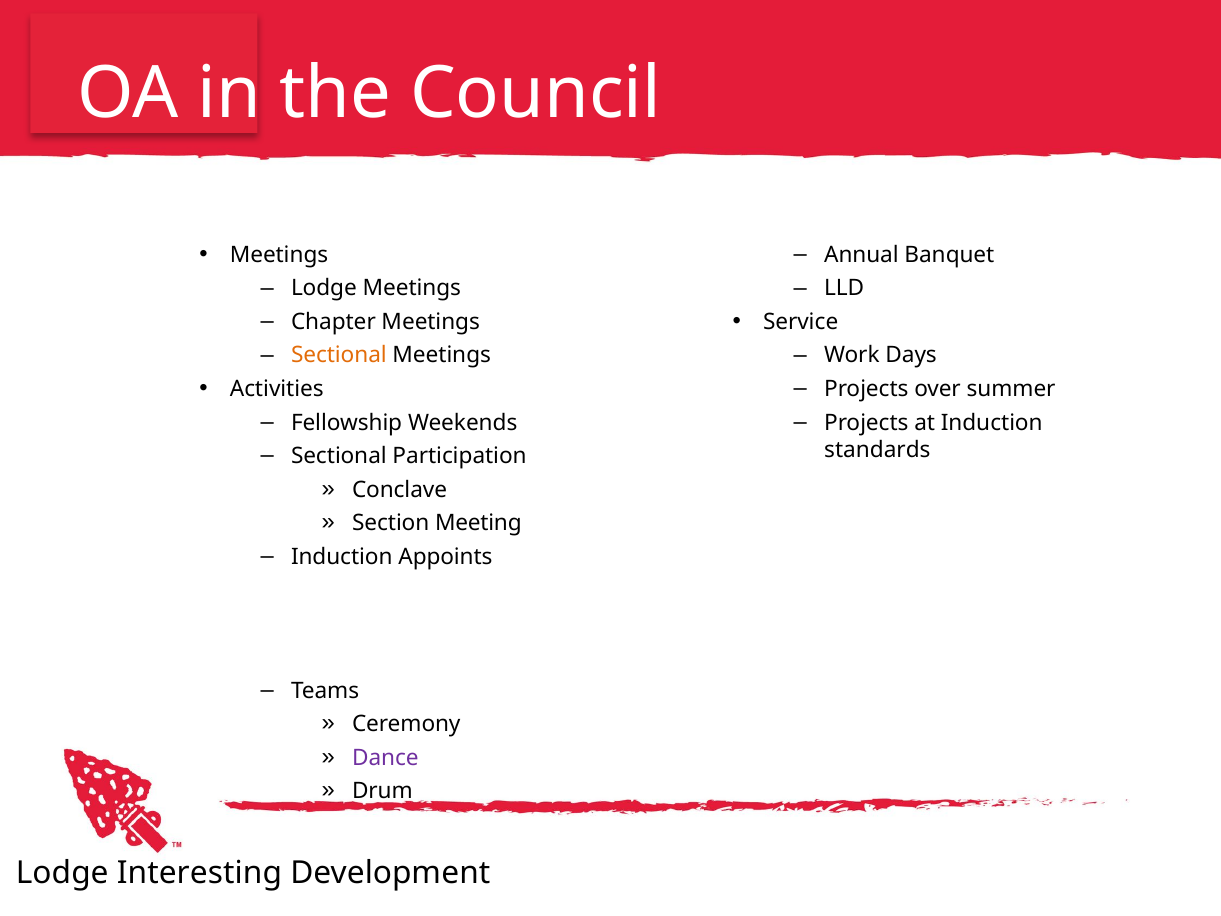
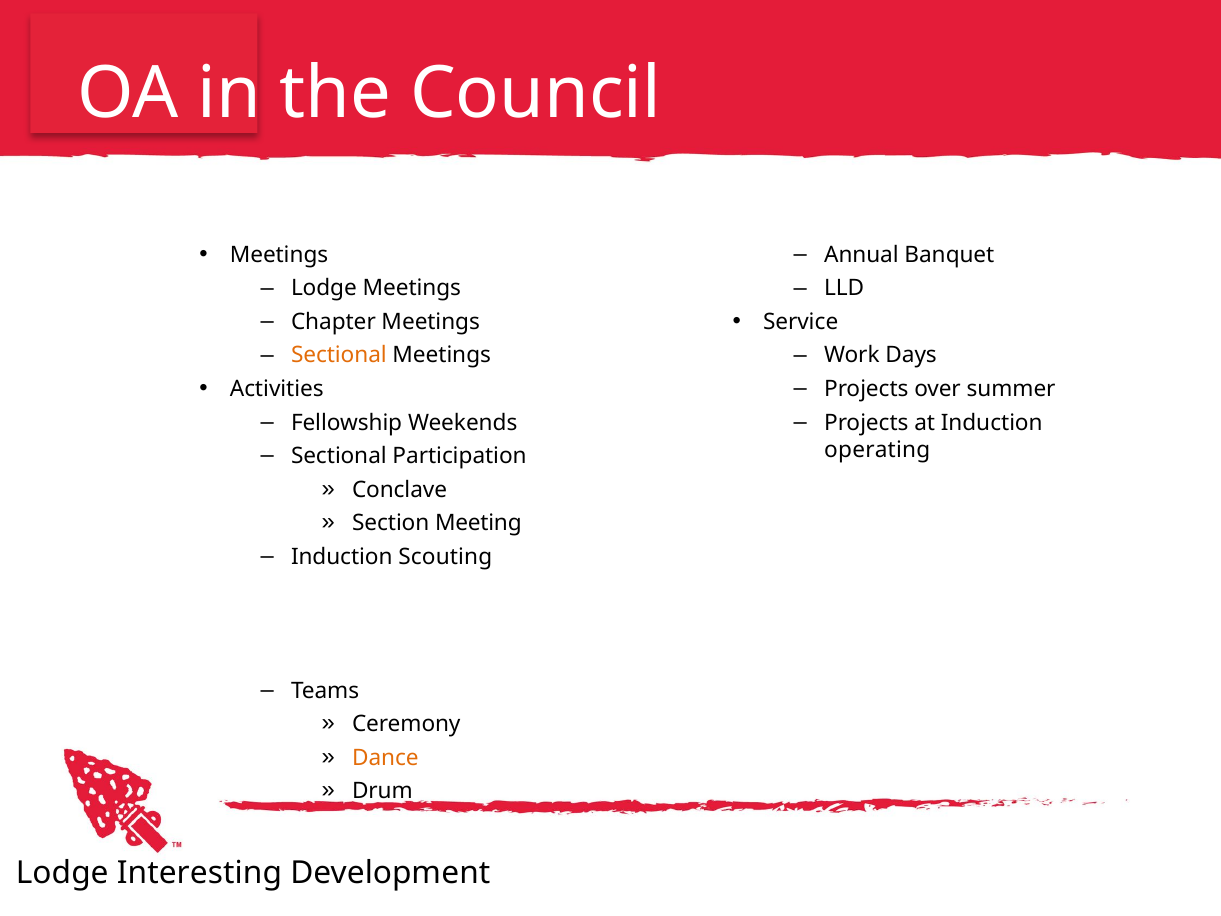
standards: standards -> operating (877, 450)
Appoints: Appoints -> Scouting (445, 557)
Dance colour: purple -> orange (385, 758)
